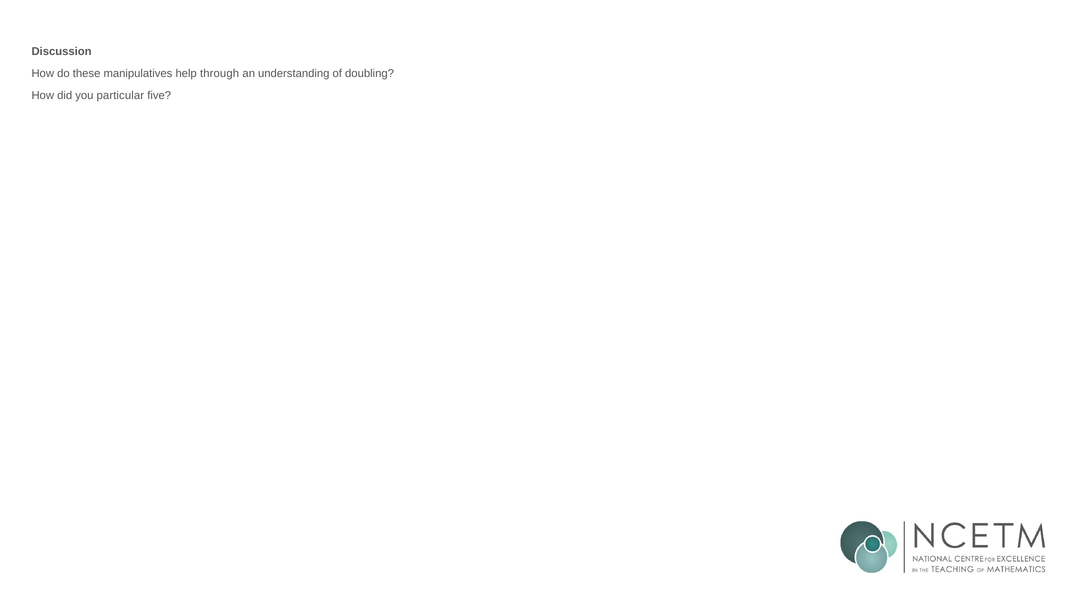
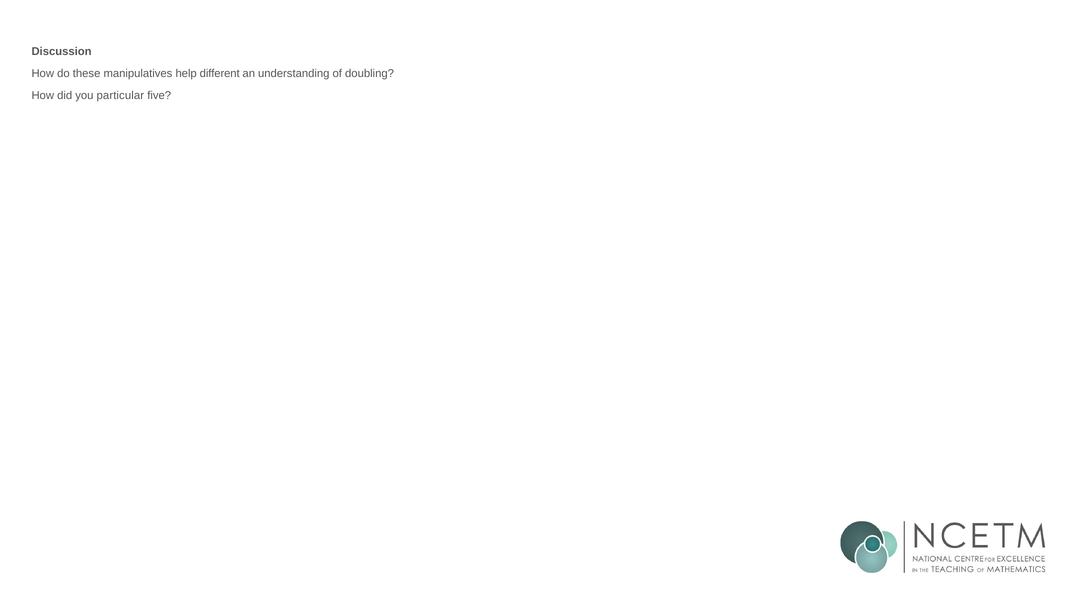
through: through -> different (220, 74)
